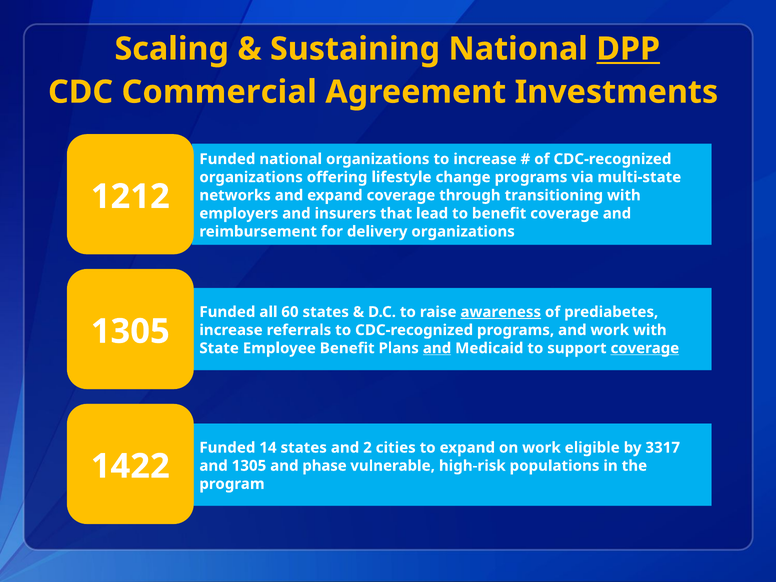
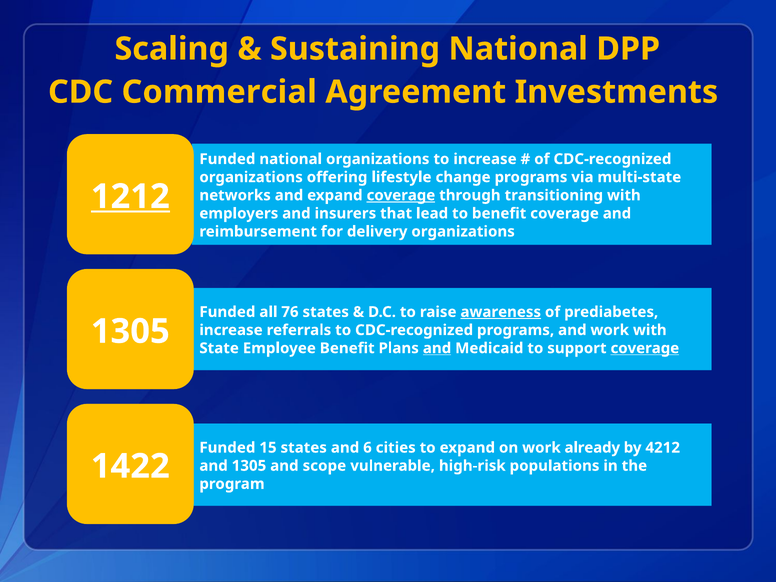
DPP underline: present -> none (628, 49)
1212 underline: none -> present (130, 197)
coverage underline: none -> present (401, 195)
60: 60 -> 76 (290, 312)
14: 14 -> 15 (268, 448)
2: 2 -> 6 (367, 448)
eligible: eligible -> already (592, 448)
3317: 3317 -> 4212 (663, 448)
phase: phase -> scope (324, 466)
